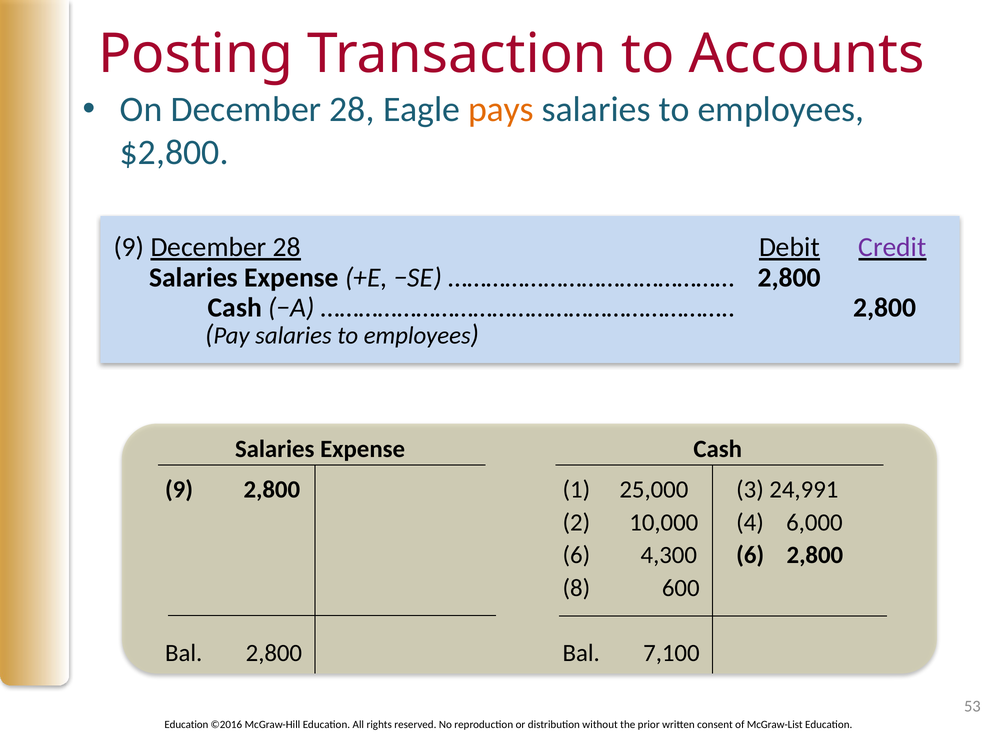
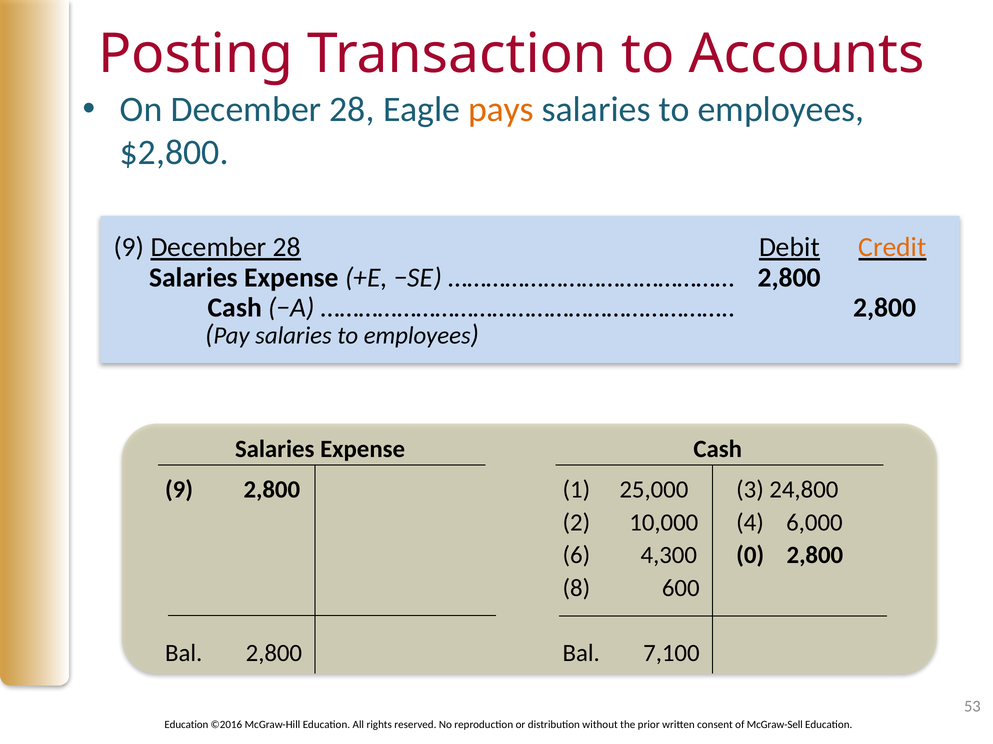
Credit colour: purple -> orange (892, 248)
24,991: 24,991 -> 24,800 (804, 490)
4,300 6: 6 -> 0 (750, 556)
McGraw-List: McGraw-List -> McGraw-Sell (775, 725)
